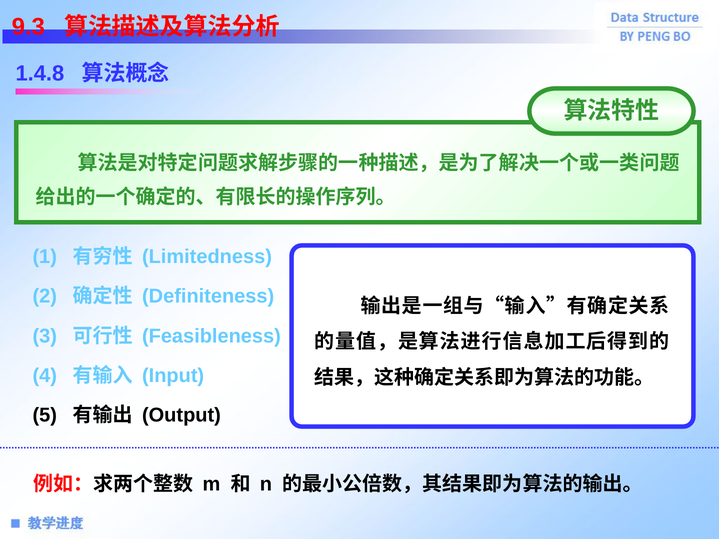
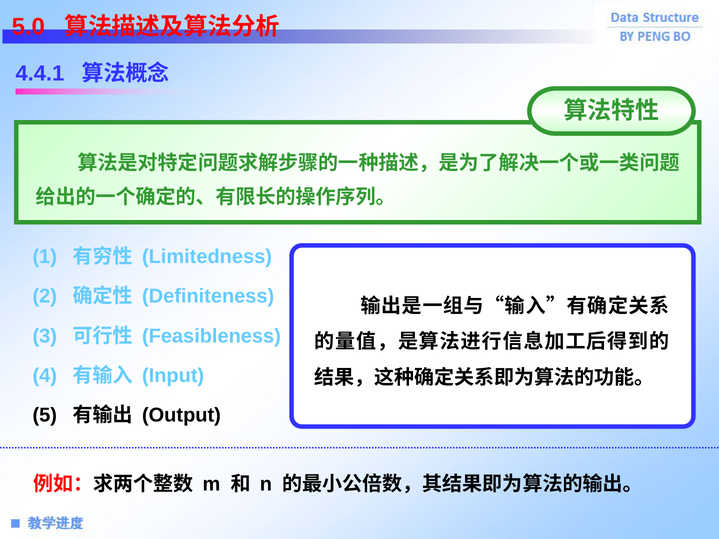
9.3: 9.3 -> 5.0 (28, 27)
1.4.8: 1.4.8 -> 4.4.1 (40, 73)
